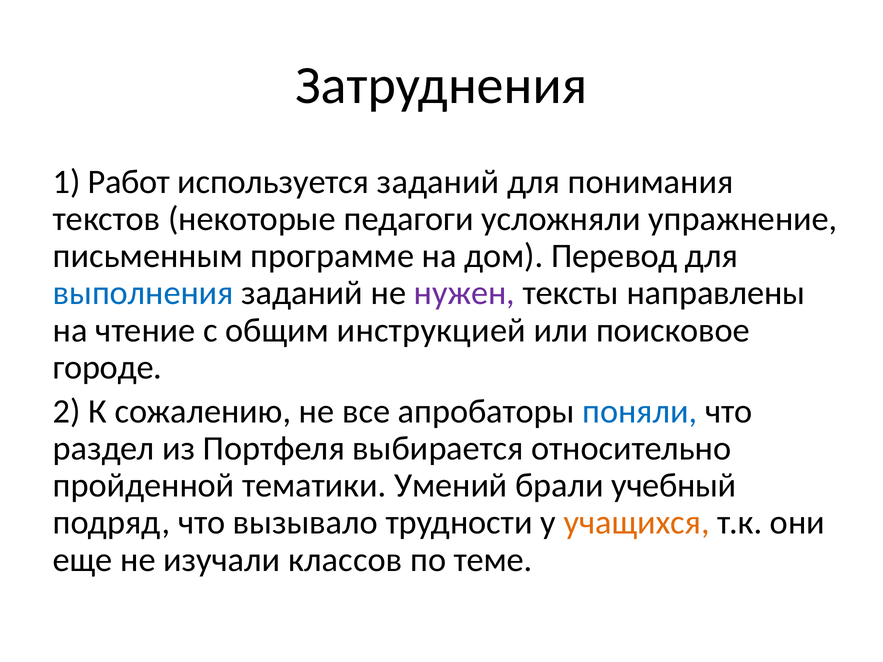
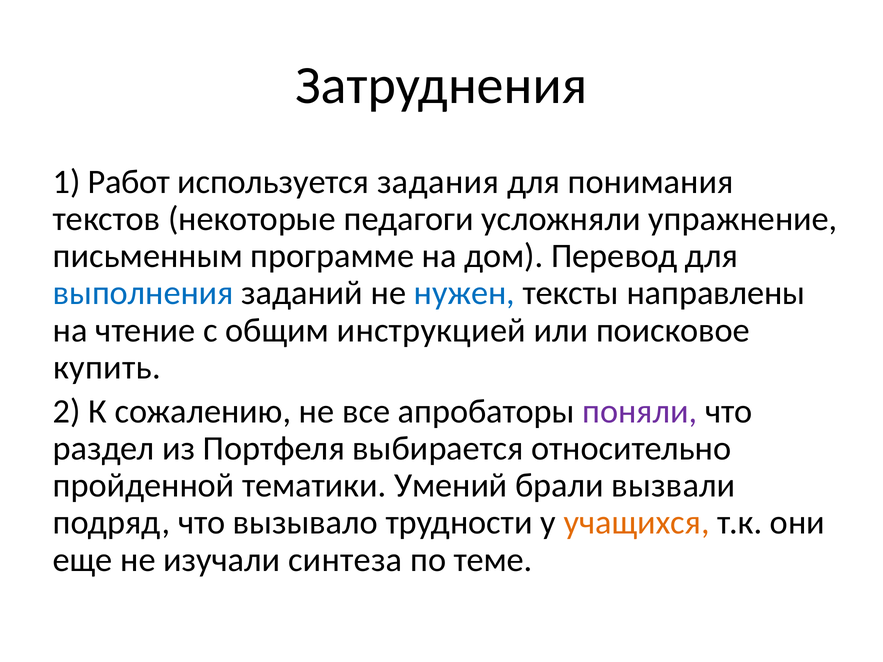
используется заданий: заданий -> задания (438, 182)
нужен colour: purple -> blue (464, 293)
городе: городе -> купить (107, 367)
поняли colour: blue -> purple (640, 412)
учебный: учебный -> вызвали (674, 486)
классов: классов -> синтеза (345, 560)
